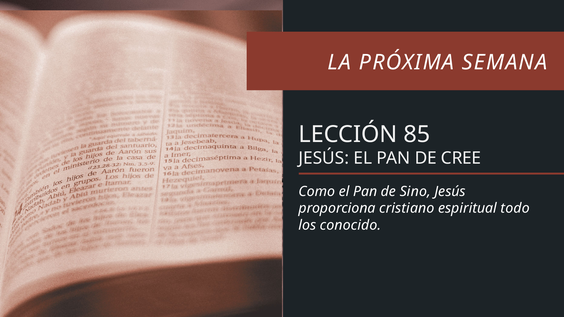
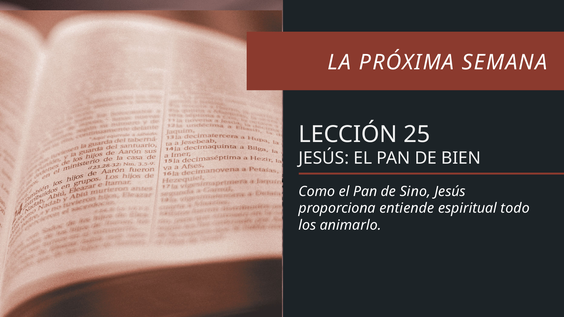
85: 85 -> 25 (417, 134)
CREE: CREE -> BIEN (461, 158)
cristiano: cristiano -> entiende (407, 208)
conocido: conocido -> animarlo (351, 225)
